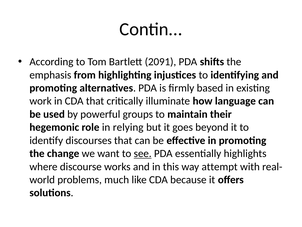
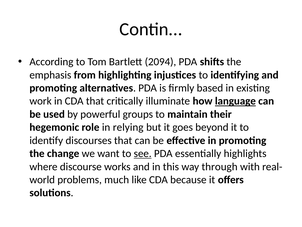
2091: 2091 -> 2094 (160, 62)
language underline: none -> present (235, 101)
attempt: attempt -> through (220, 166)
